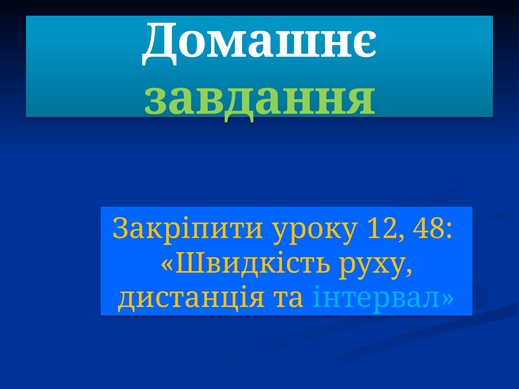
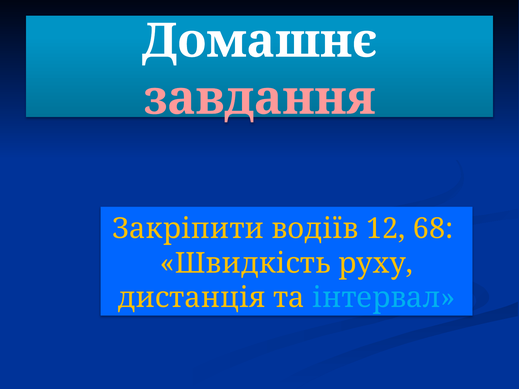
завдання colour: light green -> pink (259, 98)
уроку: уроку -> водіїв (315, 229)
48: 48 -> 68 (433, 229)
